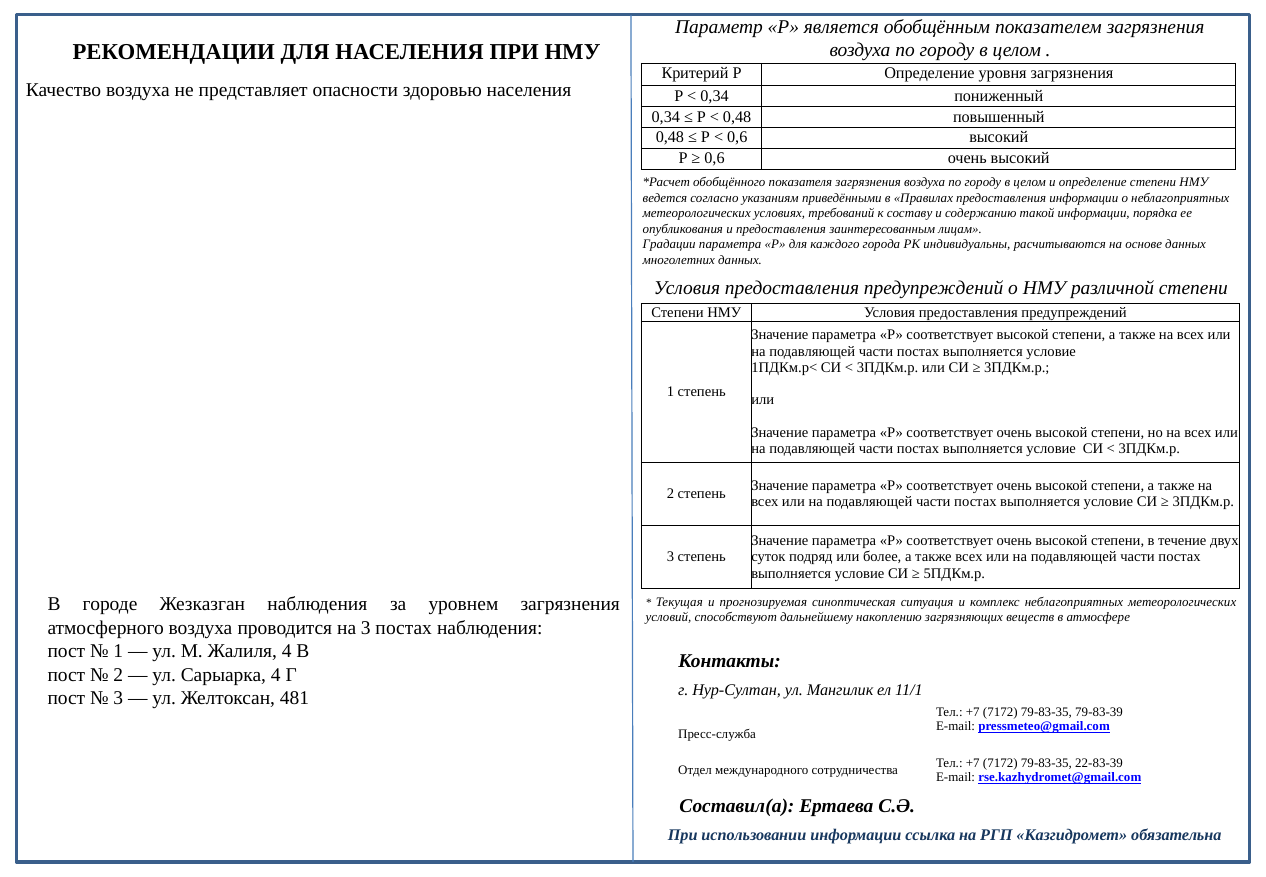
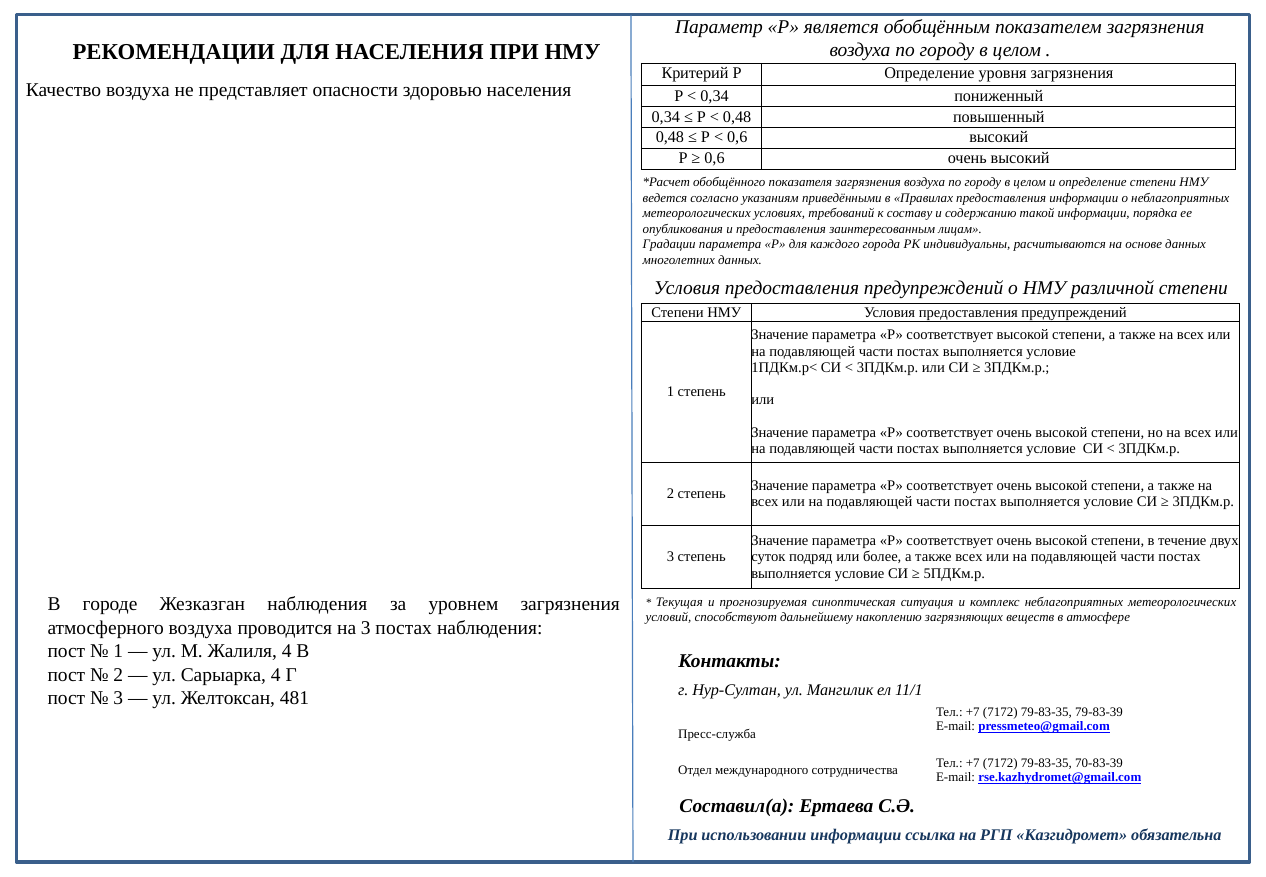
22-83-39: 22-83-39 -> 70-83-39 (1099, 762)
